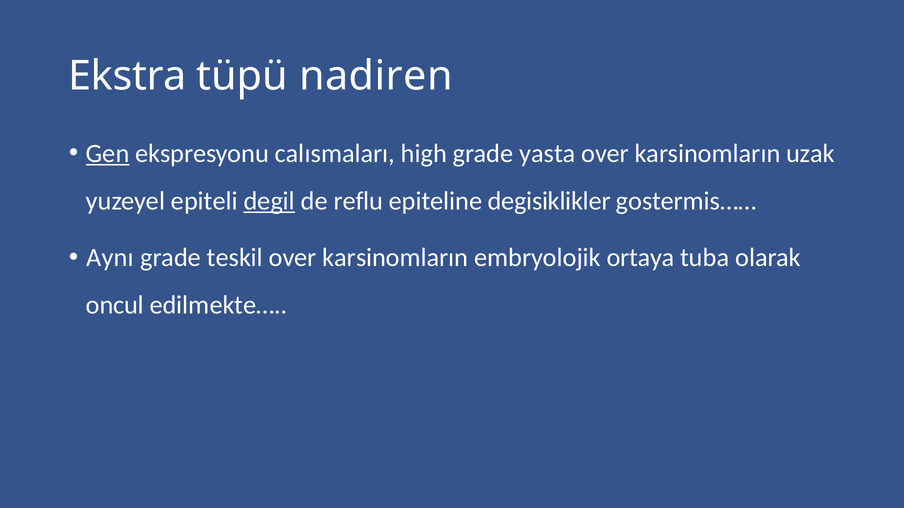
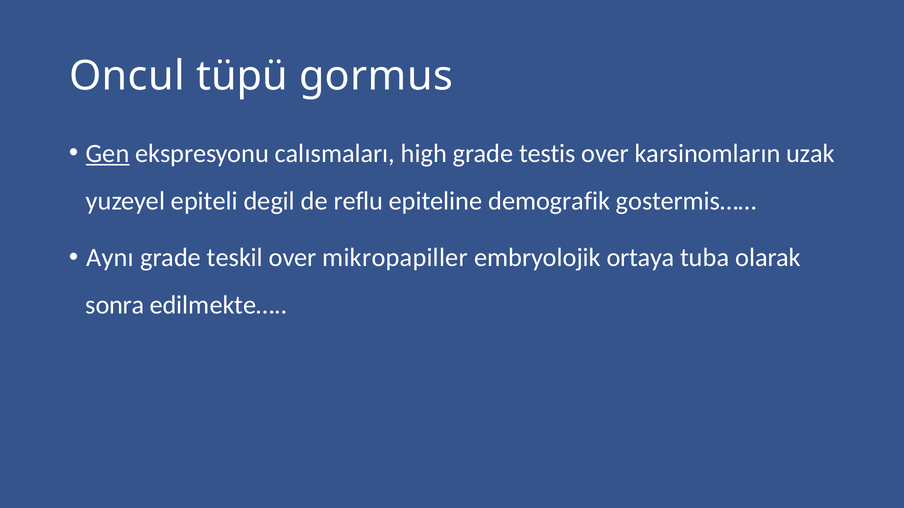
Ekstra: Ekstra -> Oncul (127, 76)
nadiren: nadiren -> gormus (376, 76)
yasta: yasta -> testis (547, 154)
degil underline: present -> none (269, 201)
degisiklikler: degisiklikler -> demografik (549, 201)
karsinomların: karsinomların -> mikropapiller (395, 258)
oncul: oncul -> sonra (115, 306)
